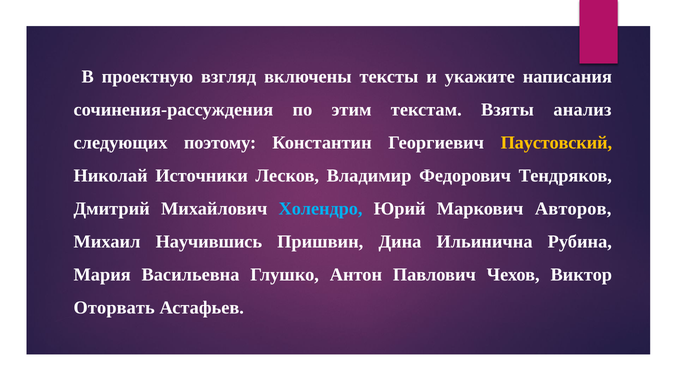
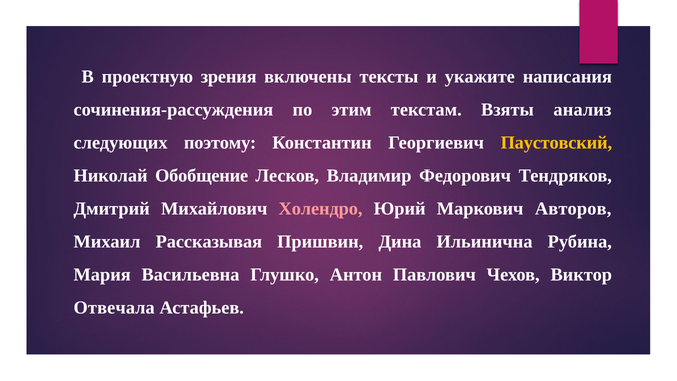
взгляд: взгляд -> зрения (229, 77)
Источники: Источники -> Обобщение (202, 176)
Холендро colour: light blue -> pink (321, 209)
Научившись: Научившись -> Рассказывая (209, 242)
Оторвать: Оторвать -> Отвечала (114, 307)
